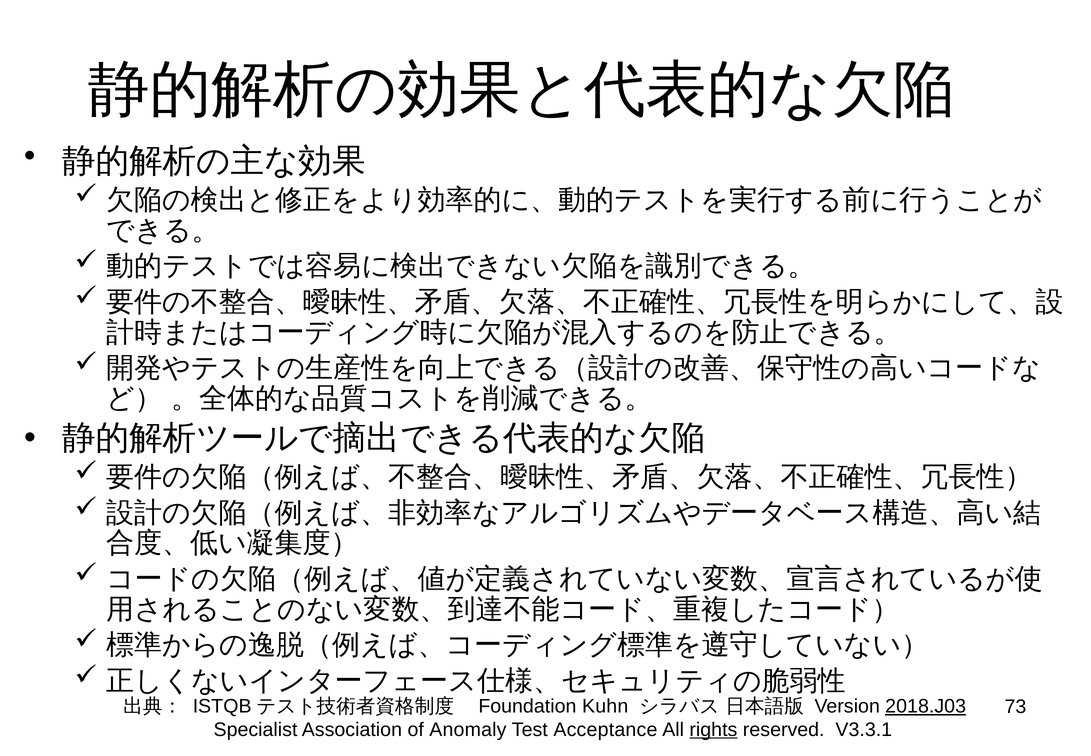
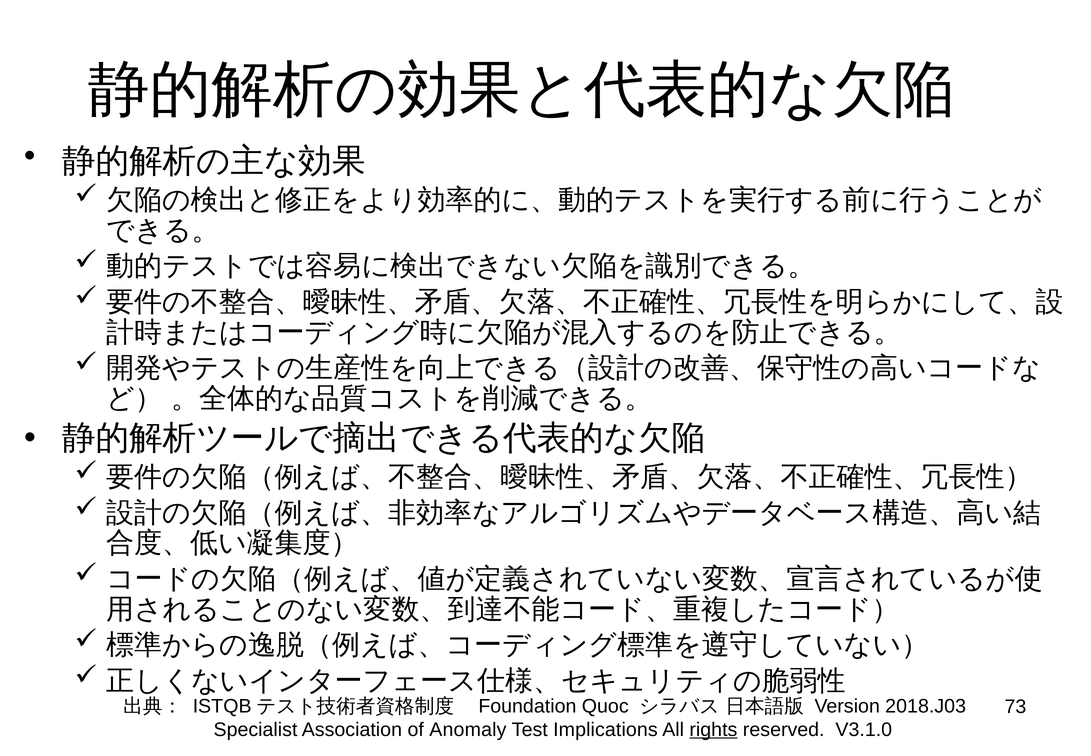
Kuhn: Kuhn -> Quoc (605, 706)
2018.J03 underline: present -> none (926, 706)
Acceptance: Acceptance -> Implications (605, 729)
V3.3.1: V3.3.1 -> V3.1.0 (864, 729)
